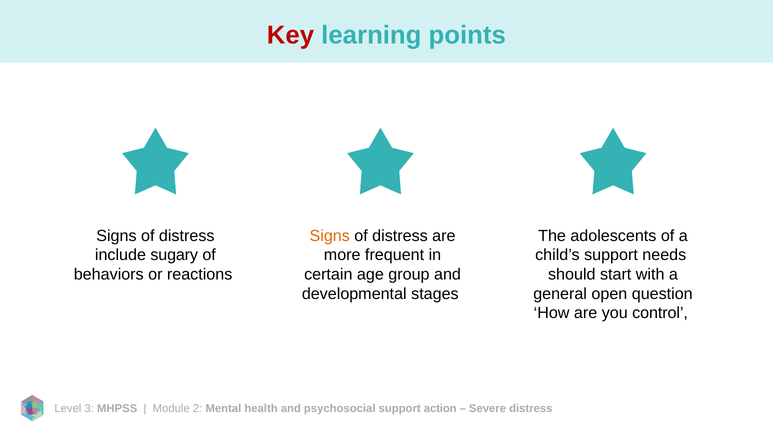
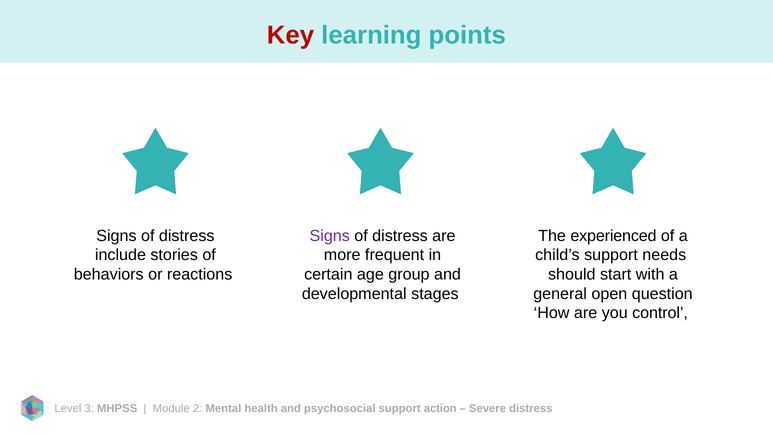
Signs colour: orange -> purple (330, 236)
adolescents: adolescents -> experienced (613, 236)
sugary: sugary -> stories (174, 255)
